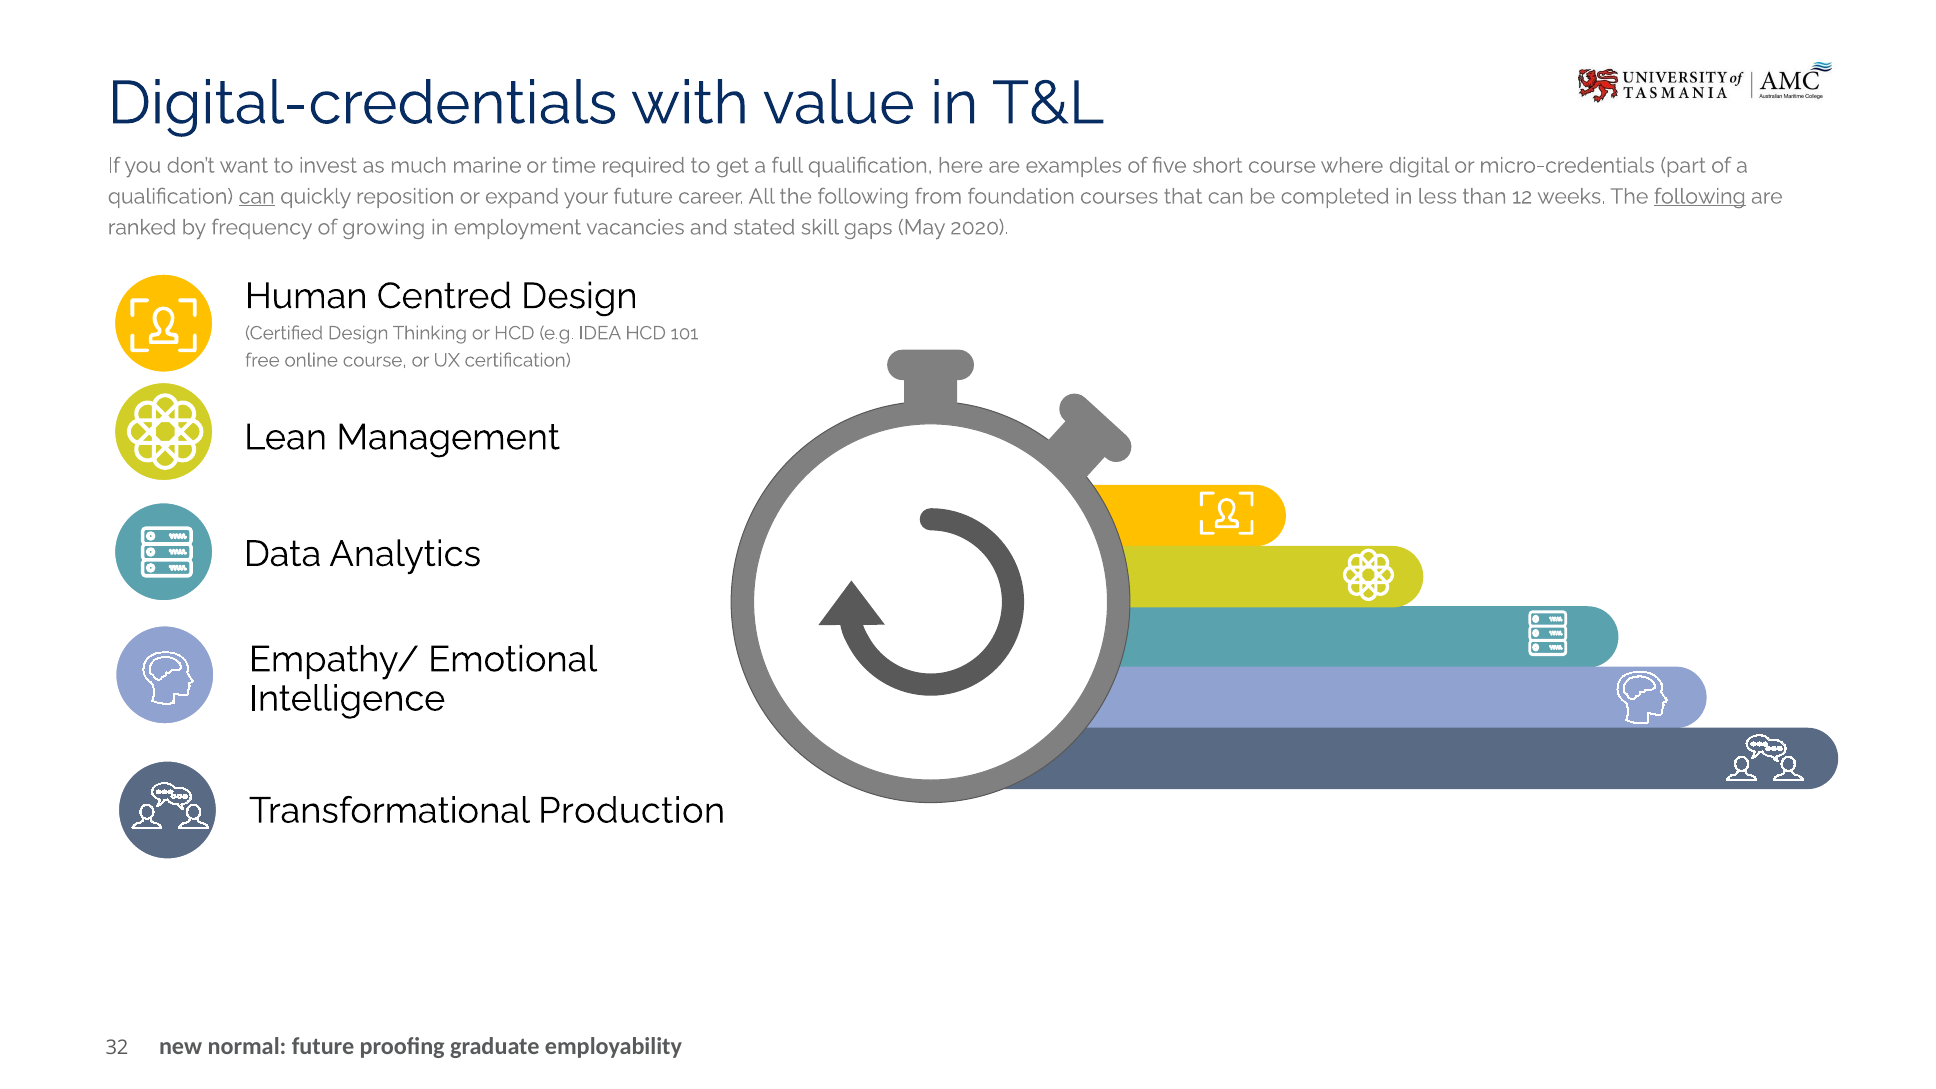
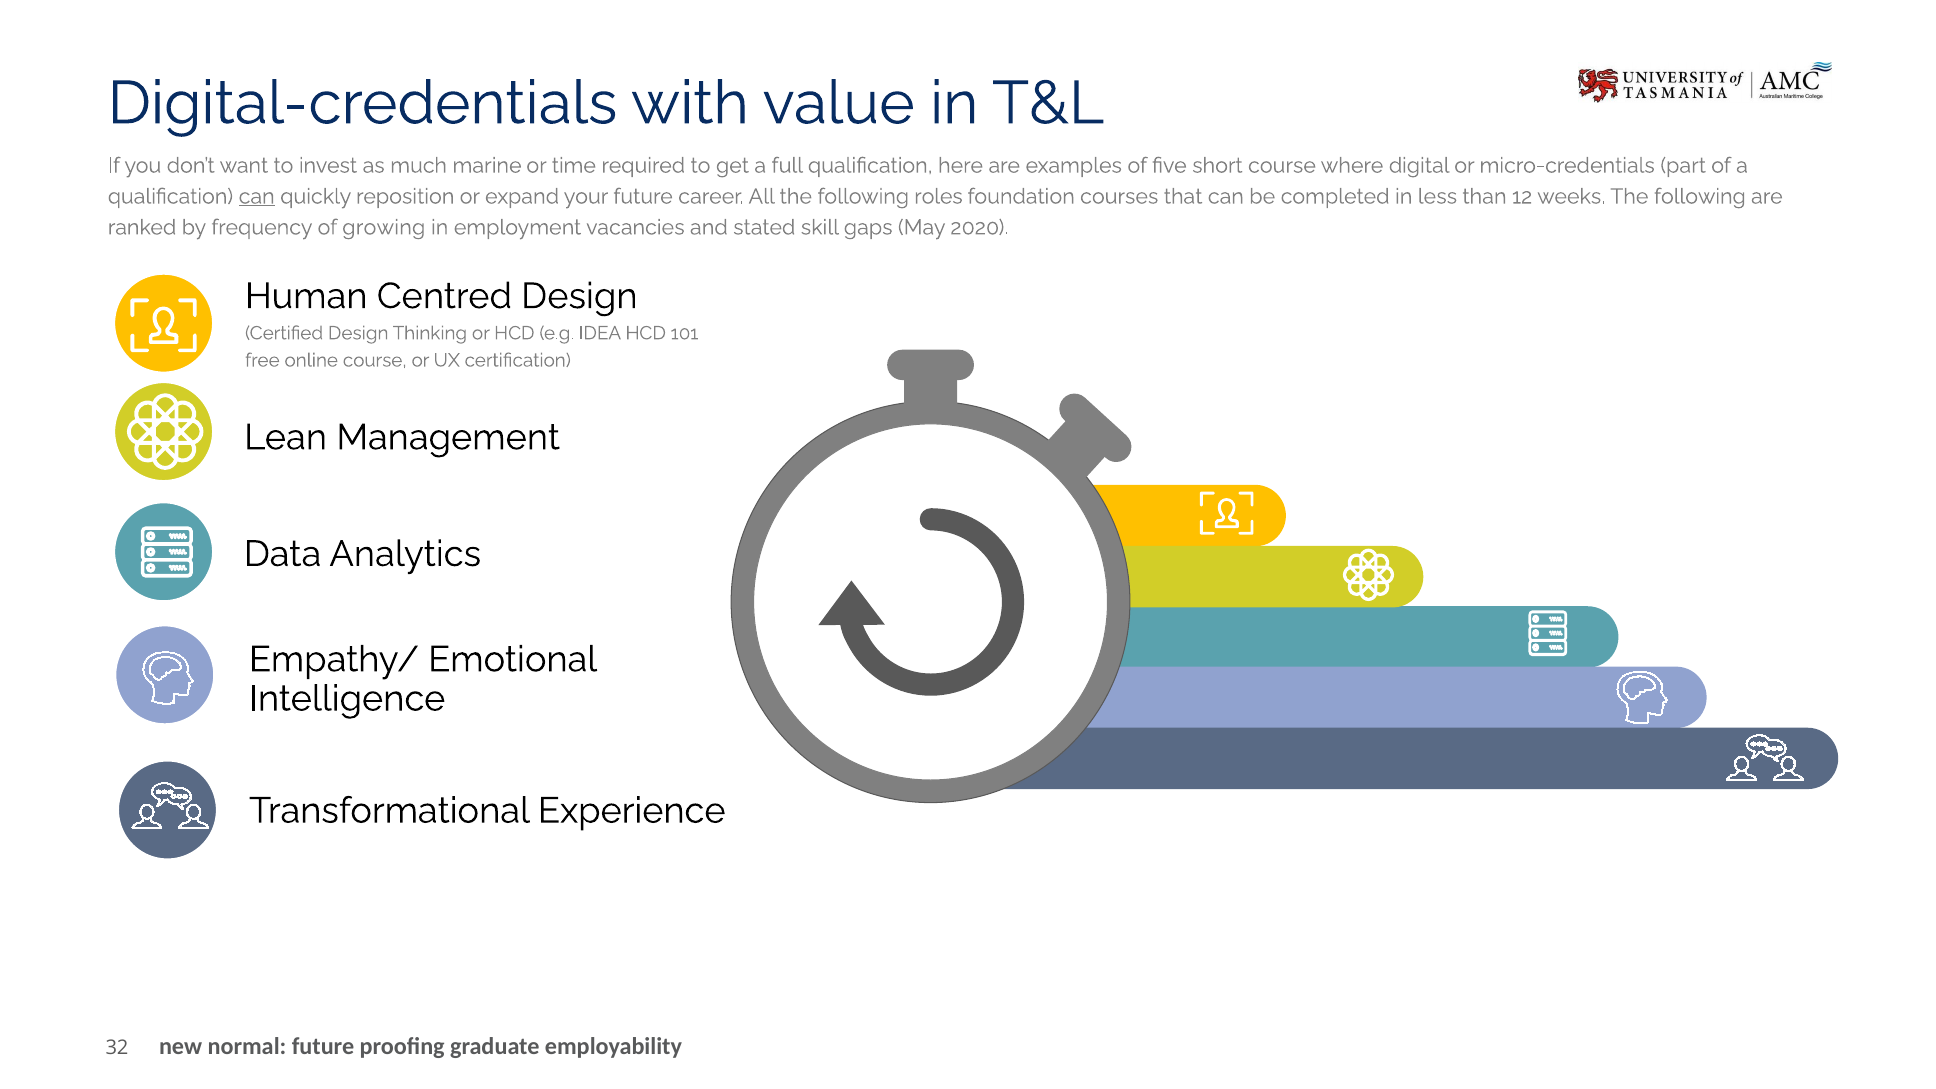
from: from -> roles (938, 196)
following underline: present -> none (1700, 196)
Production: Production -> Experience (632, 811)
